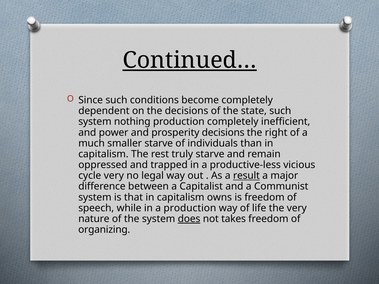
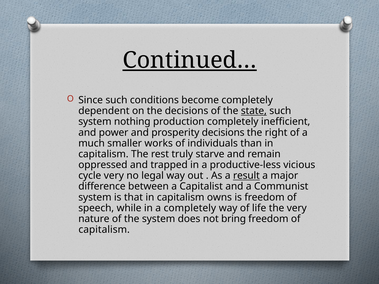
state underline: none -> present (254, 111)
smaller starve: starve -> works (159, 143)
a production: production -> completely (190, 208)
does underline: present -> none (189, 219)
takes: takes -> bring (234, 219)
organizing: organizing -> capitalism (104, 230)
